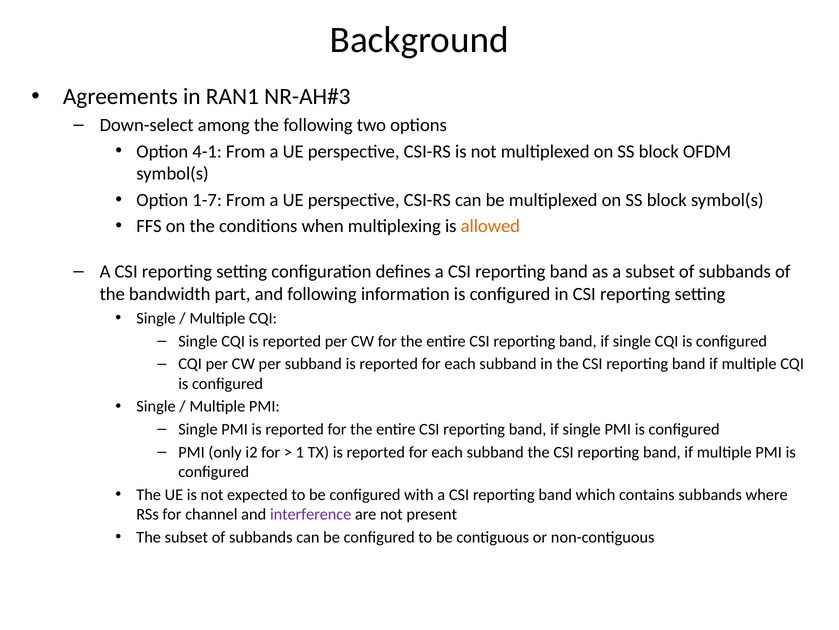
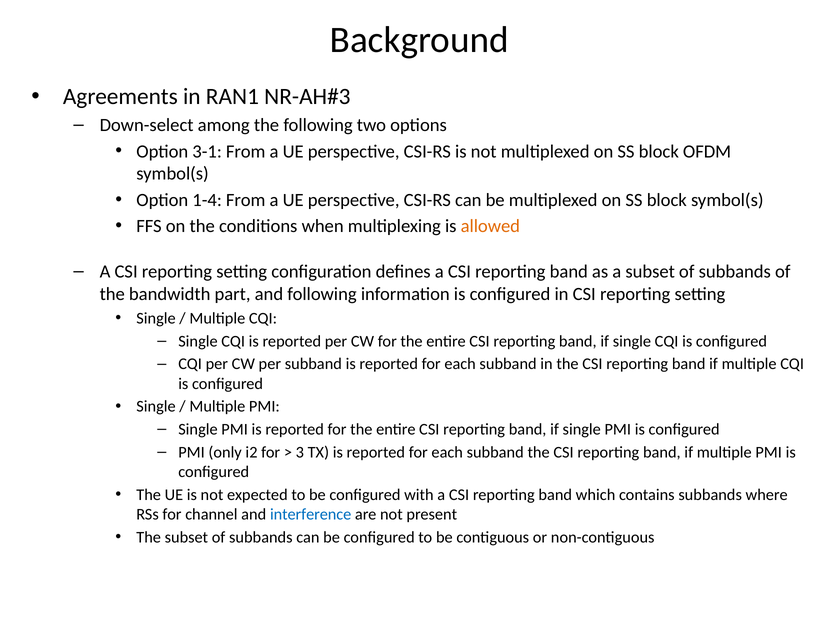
4-1: 4-1 -> 3-1 (207, 151)
1-7: 1-7 -> 1-4 (207, 200)
1: 1 -> 3 (300, 452)
interference colour: purple -> blue (311, 514)
